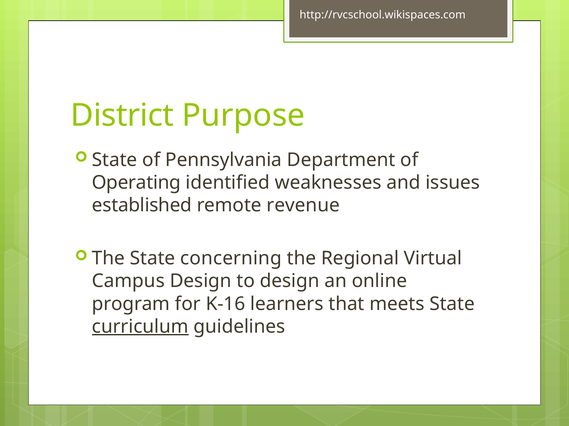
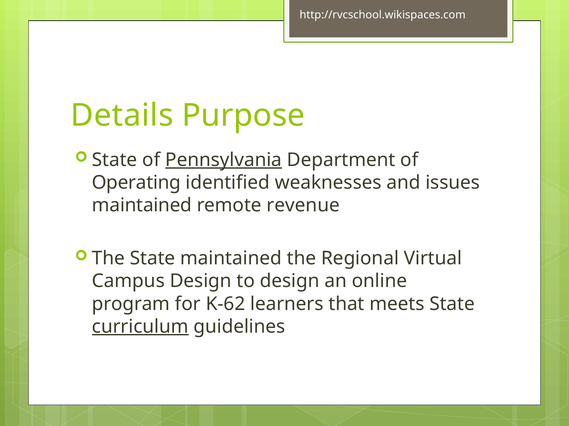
District: District -> Details (122, 115)
Pennsylvania underline: none -> present (224, 160)
established: established -> maintained (142, 206)
State concerning: concerning -> maintained (231, 259)
K-16: K-16 -> K-62 (225, 304)
